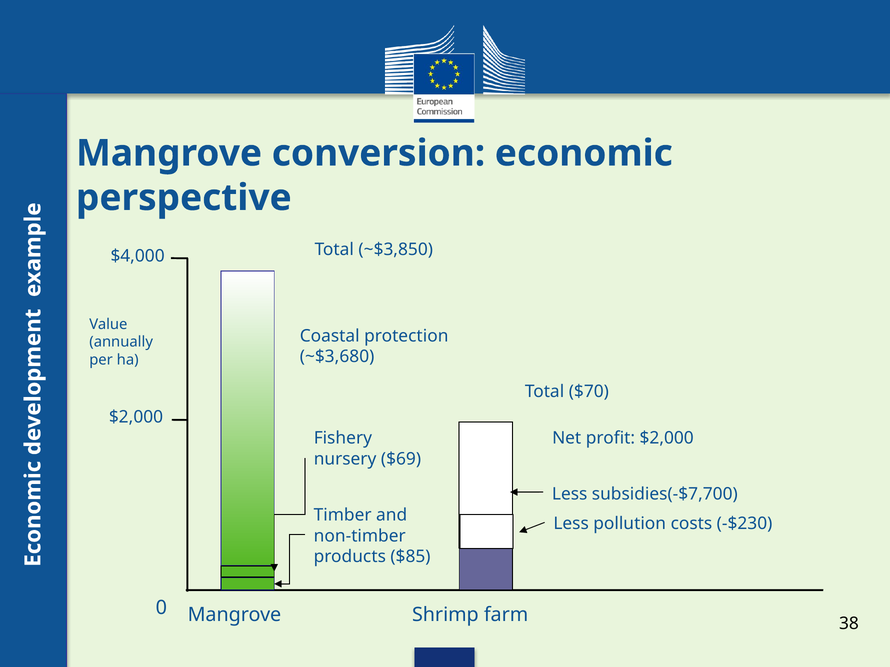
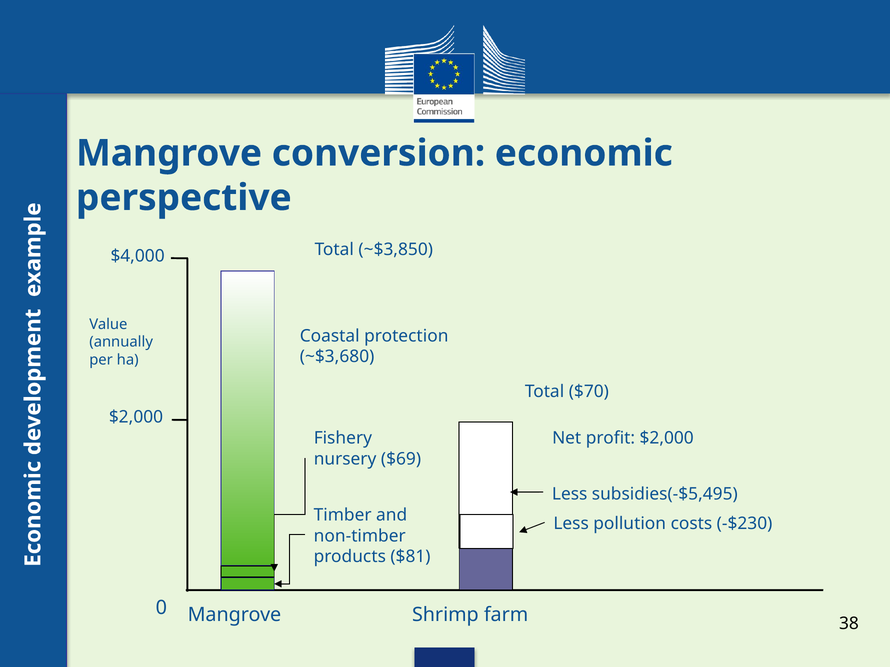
subsidies(-$7,700: subsidies(-$7,700 -> subsidies(-$5,495 (665, 494)
$85: $85 -> $81 (410, 557)
